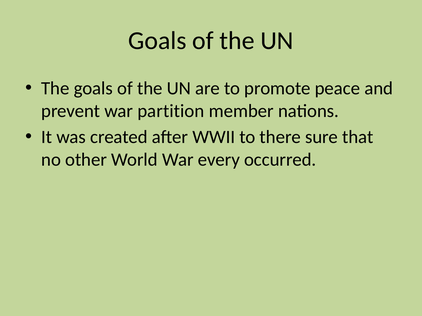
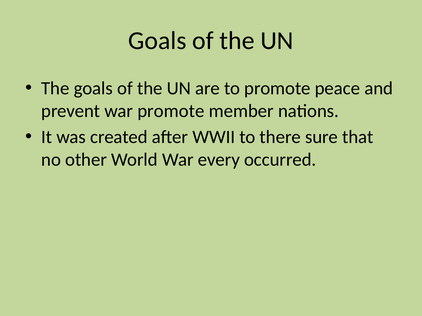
war partition: partition -> promote (171, 111)
